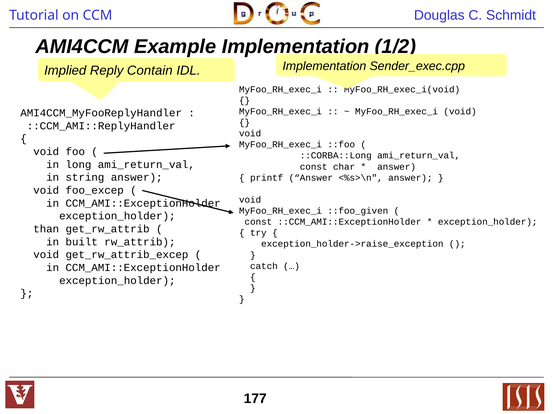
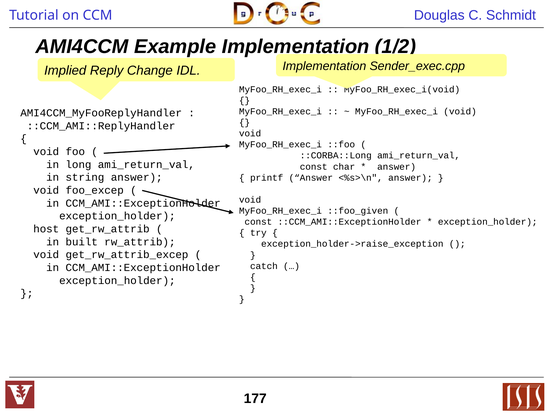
Contain: Contain -> Change (150, 71)
than: than -> host (46, 229)
